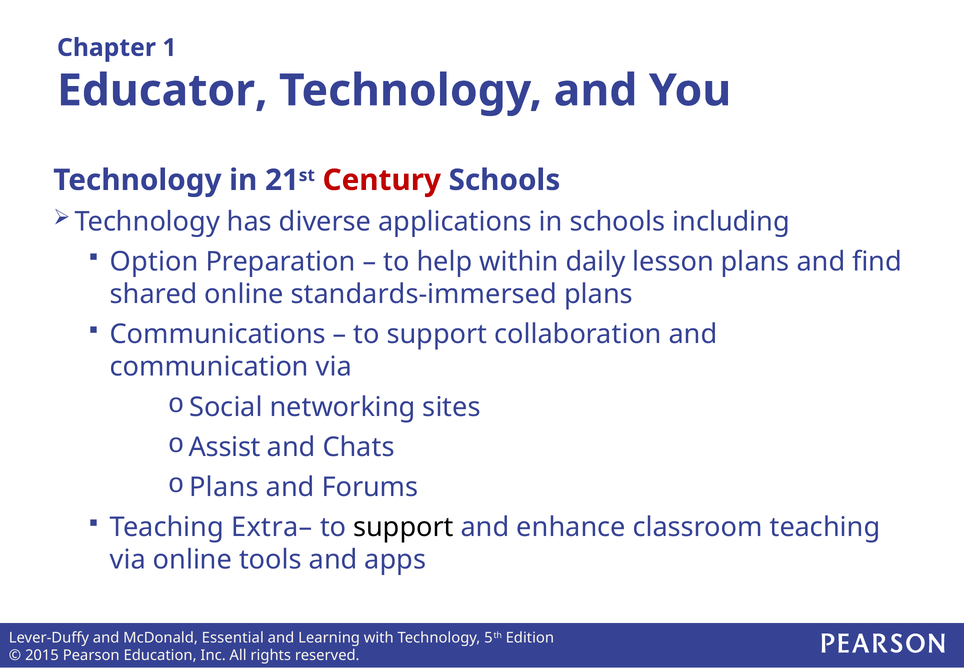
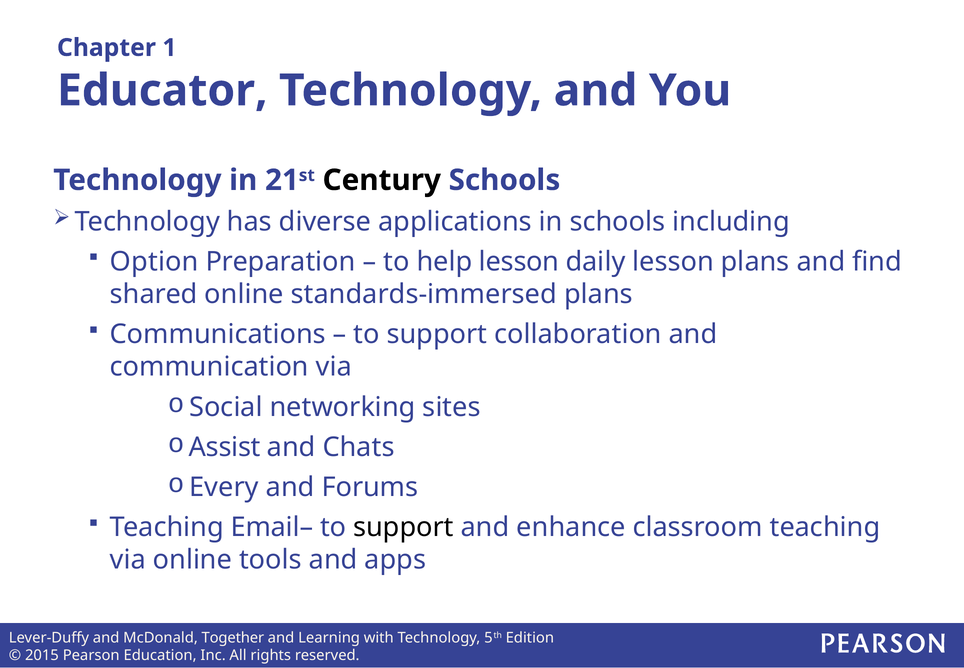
Century colour: red -> black (382, 180)
help within: within -> lesson (519, 261)
Plans: Plans -> Every (224, 487)
Extra–: Extra– -> Email– (272, 527)
Essential: Essential -> Together (233, 637)
